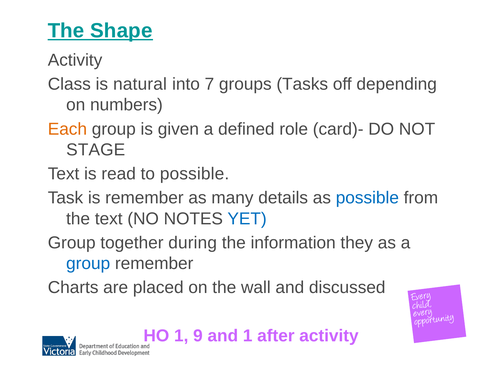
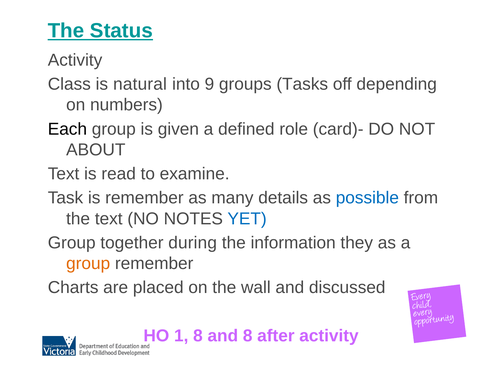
Shape: Shape -> Status (121, 31)
7: 7 -> 9 (209, 84)
Each colour: orange -> black (67, 129)
STAGE: STAGE -> ABOUT (96, 150)
to possible: possible -> examine (195, 174)
group colour: blue -> orange (88, 263)
1 9: 9 -> 8 (198, 336)
and 1: 1 -> 8 (248, 336)
